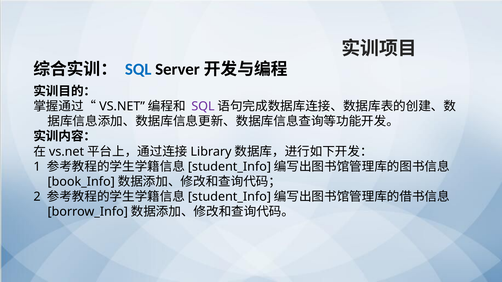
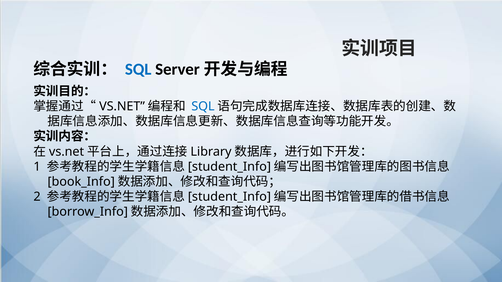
SQL colour: purple -> blue (203, 107)
